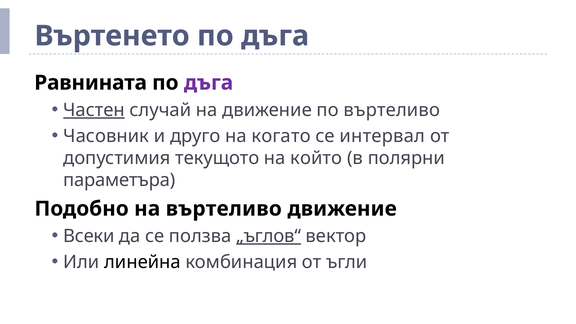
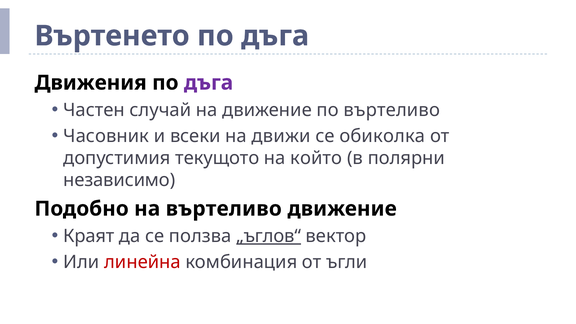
Равнината: Равнината -> Движения (91, 83)
Частен underline: present -> none (94, 110)
друго: друго -> всеки (195, 136)
когато: когато -> движи (281, 136)
интервал: интервал -> обиколка (382, 136)
параметъра: параметъра -> независимо (119, 180)
Всеки: Всеки -> Краят (89, 236)
линейна colour: black -> red (142, 262)
